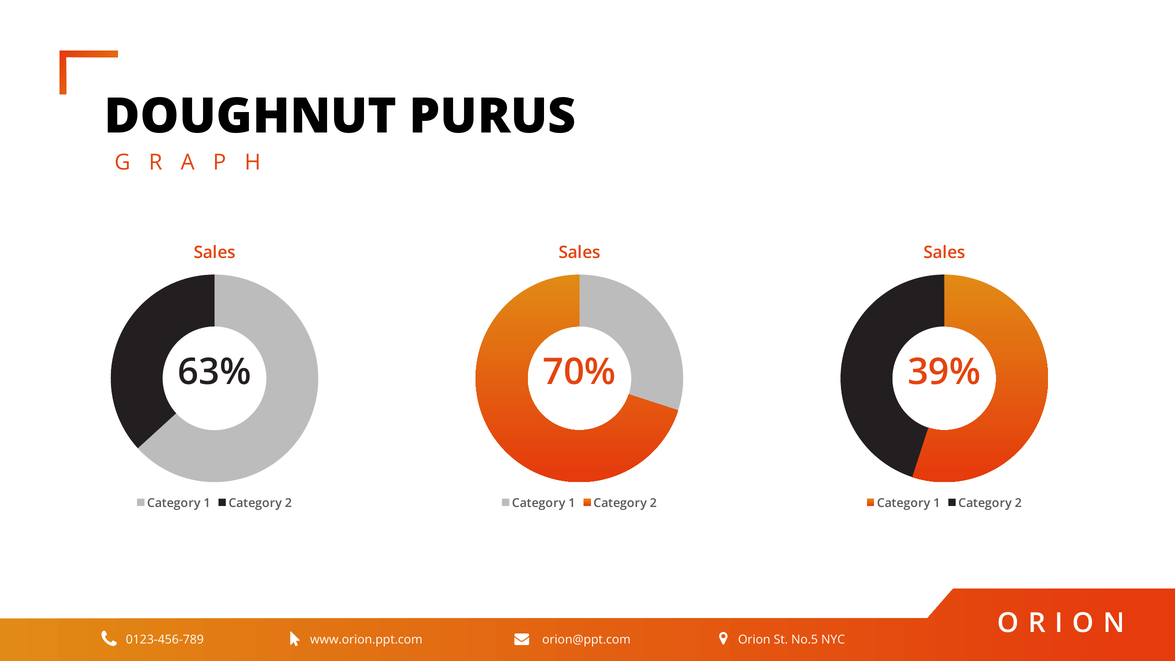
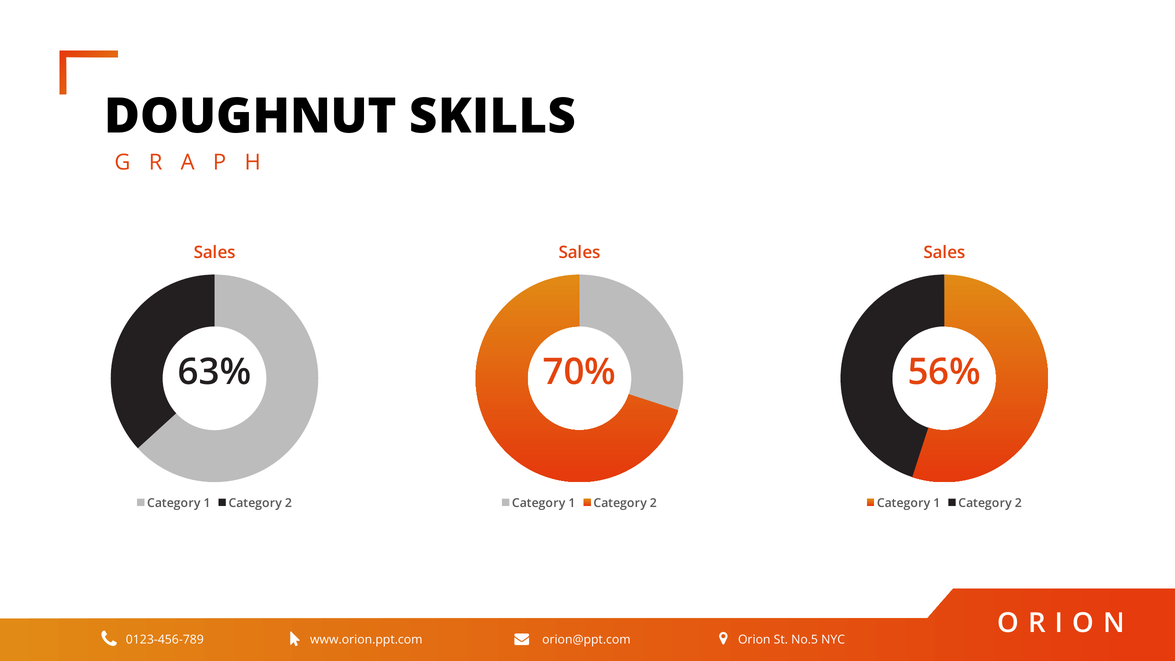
PURUS: PURUS -> SKILLS (493, 117)
39%: 39% -> 56% (944, 372)
